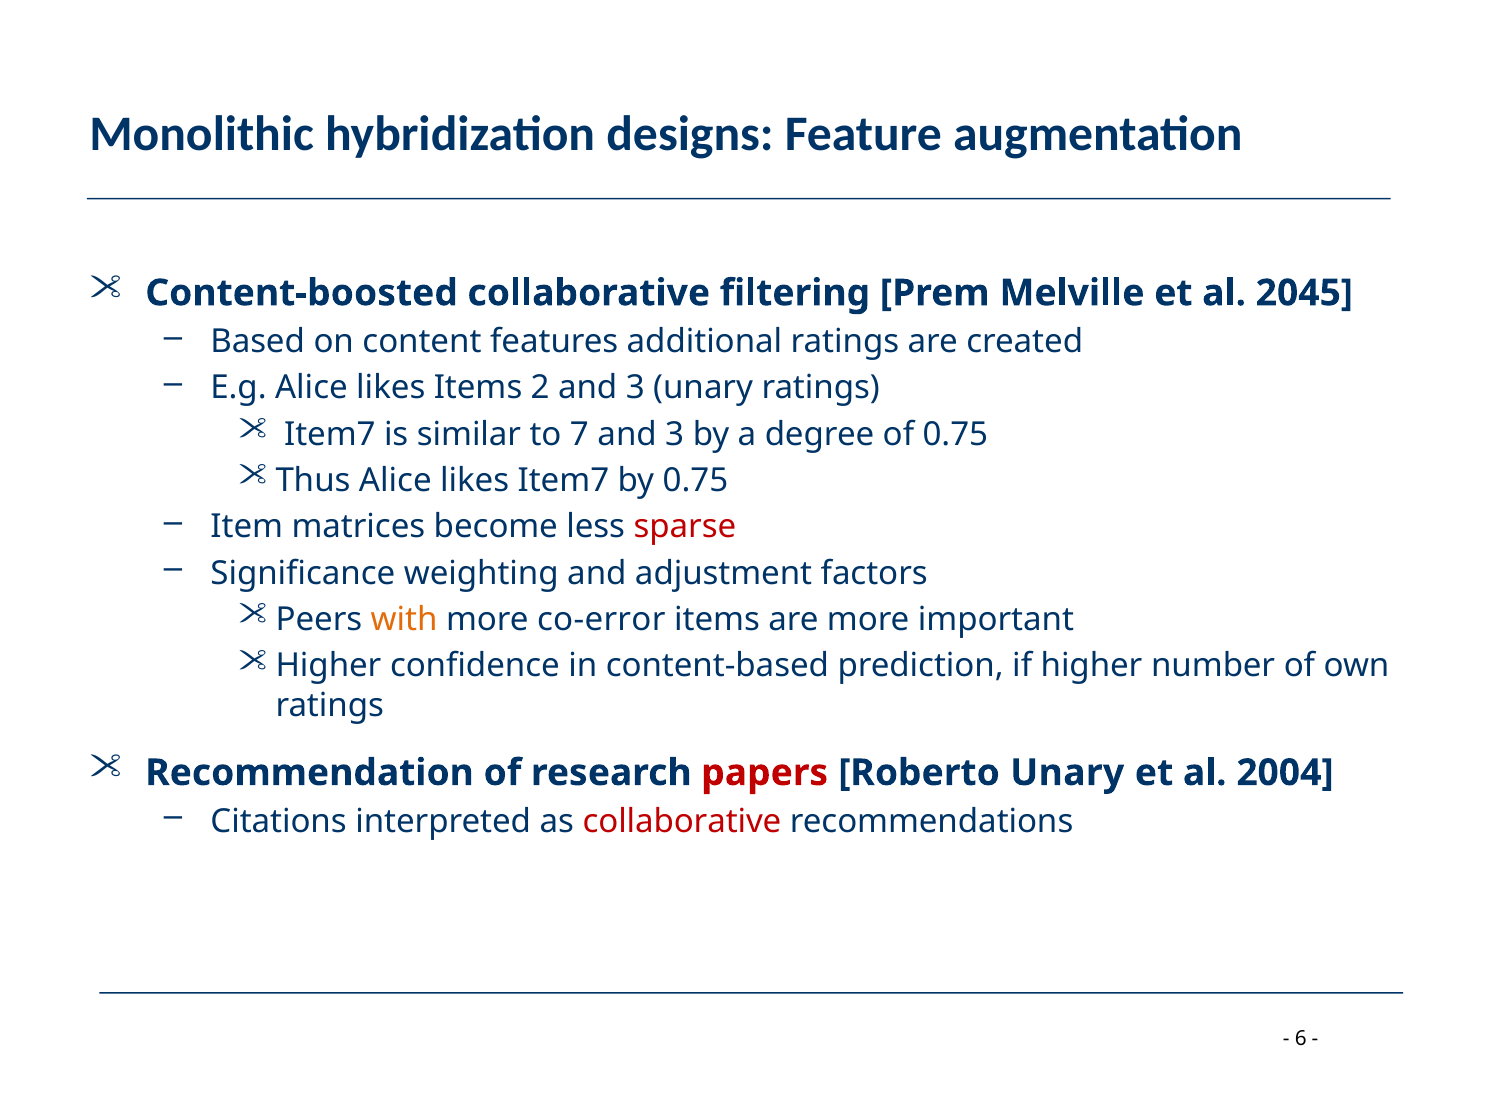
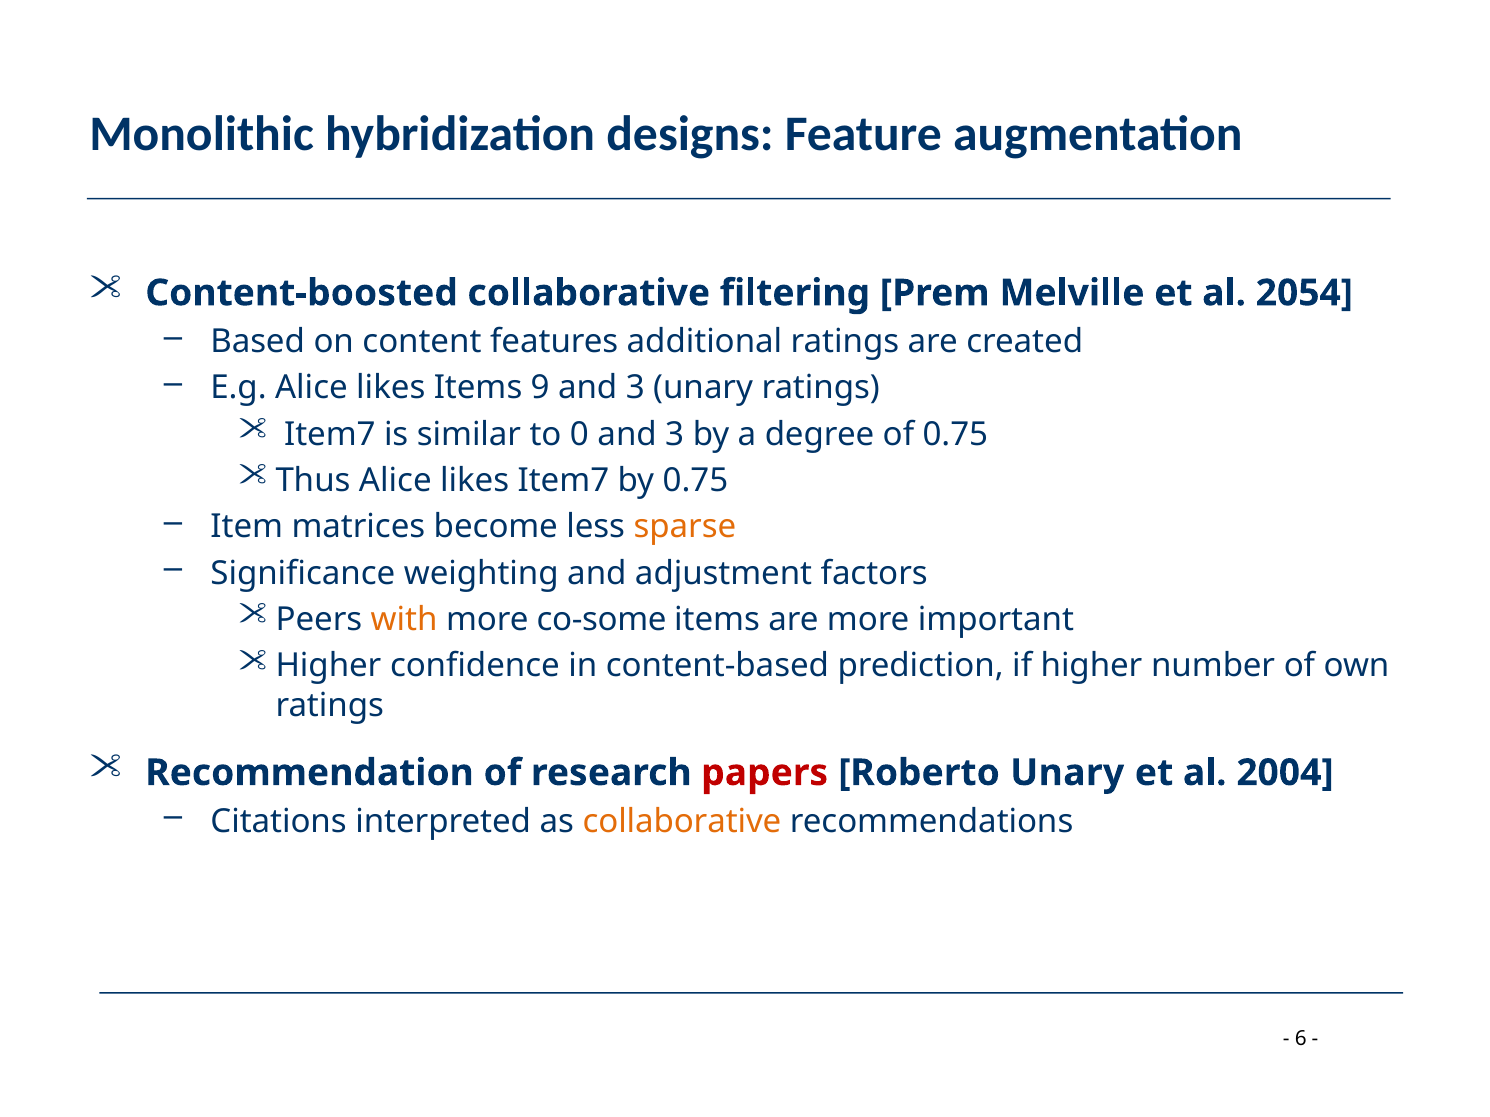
2045: 2045 -> 2054 (1304, 293)
2: 2 -> 9 (540, 388)
7: 7 -> 0 (579, 434)
sparse colour: red -> orange (685, 527)
co-error: co-error -> co-some (602, 620)
collaborative colour: red -> orange (682, 822)
